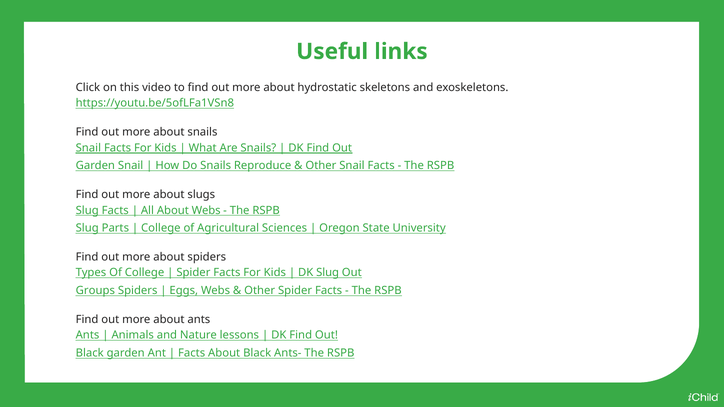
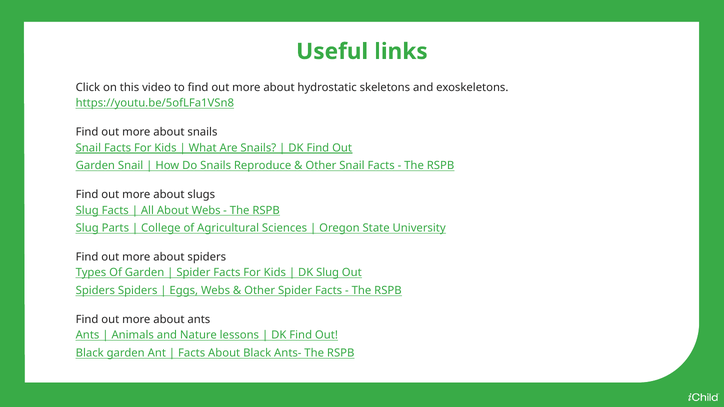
Of College: College -> Garden (145, 273)
Groups: Groups -> Spiders (95, 291)
